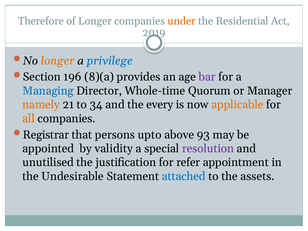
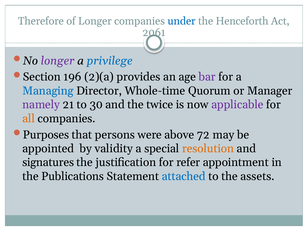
under colour: orange -> blue (182, 21)
Residential: Residential -> Henceforth (242, 21)
2019: 2019 -> 2061 (154, 33)
longer colour: orange -> purple (58, 61)
8)(a: 8)(a -> 2)(a (99, 77)
namely colour: orange -> purple (41, 105)
34: 34 -> 30 (96, 105)
every: every -> twice (160, 105)
applicable colour: orange -> purple (237, 105)
Registrar: Registrar -> Purposes (46, 135)
upto: upto -> were (150, 135)
93: 93 -> 72 (203, 135)
resolution colour: purple -> orange (208, 149)
unutilised: unutilised -> signatures (48, 162)
Undesirable: Undesirable -> Publications (73, 176)
